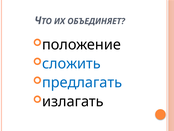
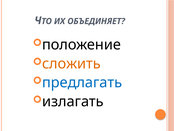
сложить colour: blue -> orange (71, 63)
